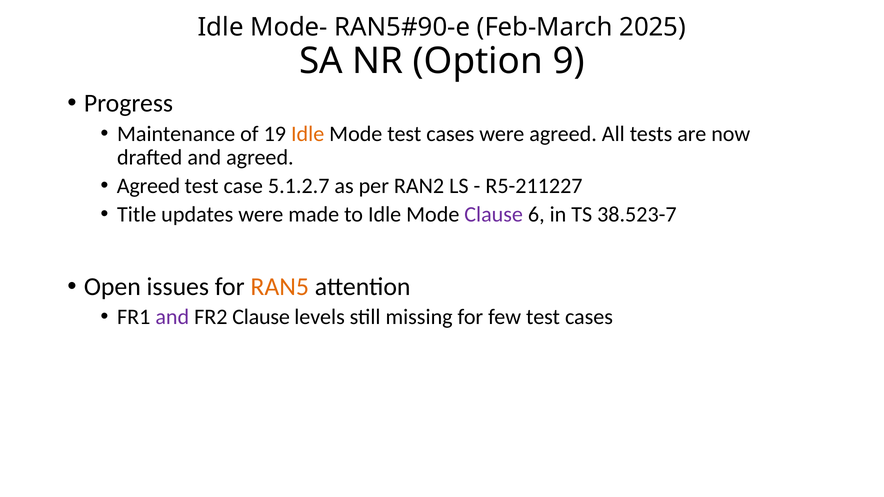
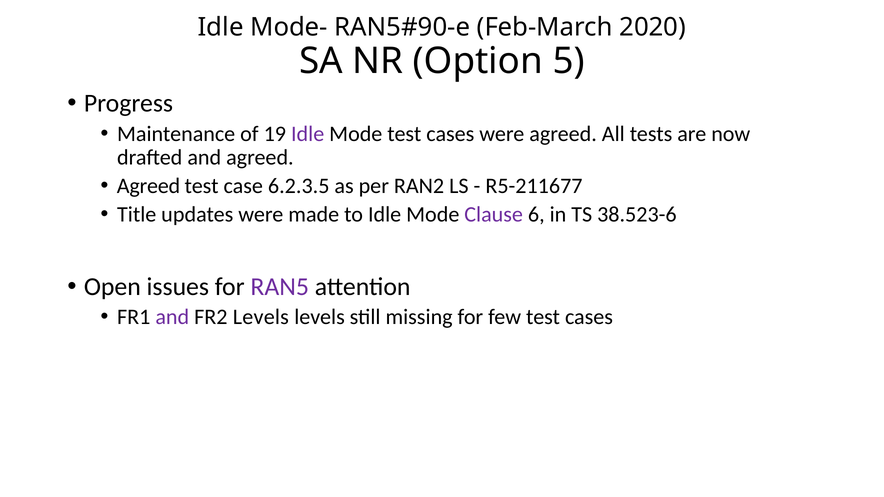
2025: 2025 -> 2020 (653, 27)
9: 9 -> 5 (569, 61)
Idle colour: orange -> purple (308, 134)
5.1.2.7: 5.1.2.7 -> 6.2.3.5 (299, 186)
R5-211227: R5-211227 -> R5-211677 (534, 186)
38.523-7: 38.523-7 -> 38.523-6 (637, 215)
RAN5 colour: orange -> purple (280, 287)
FR2 Clause: Clause -> Levels (261, 317)
